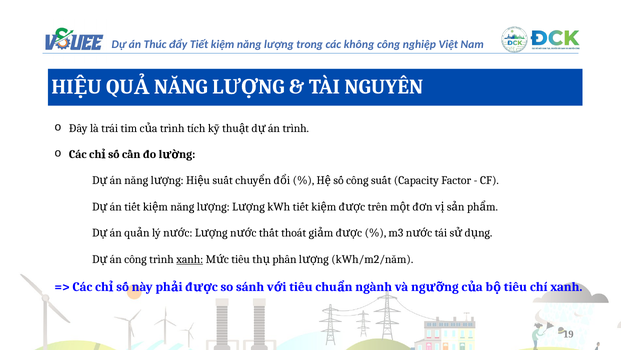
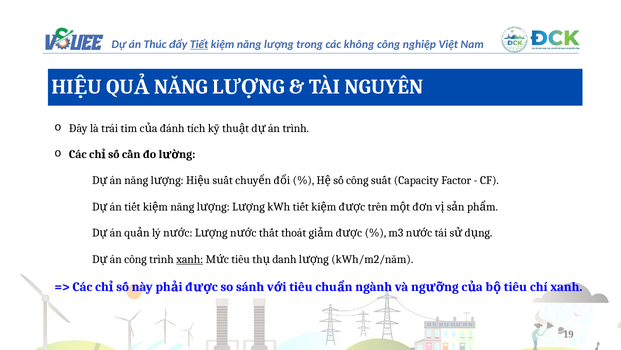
Tiết underline: none -> present (199, 44)
trình: trình -> đánh (172, 128)
phân: phân -> danh (284, 259)
